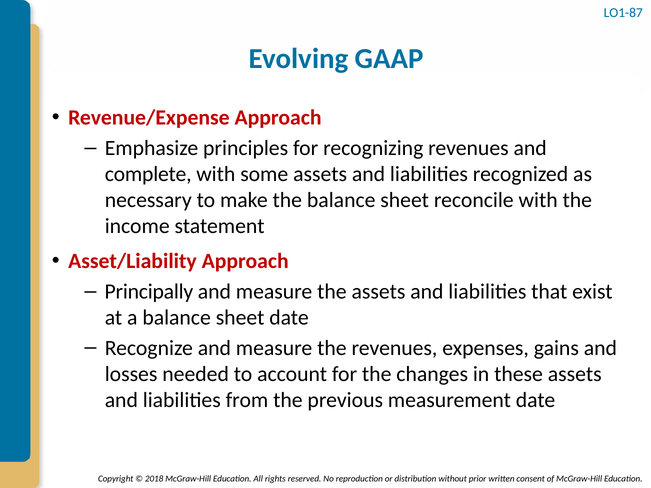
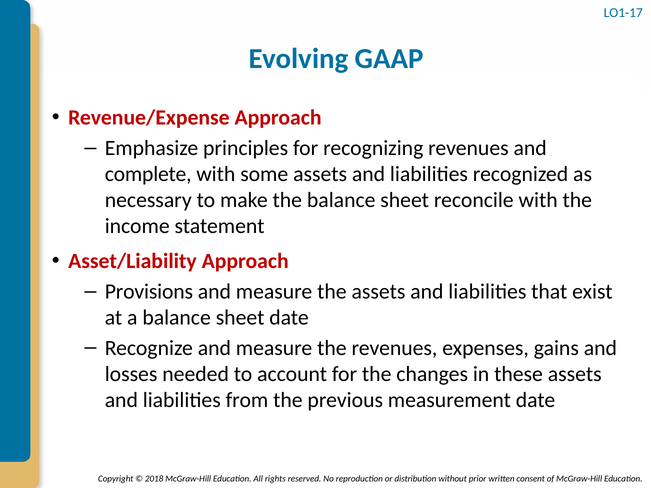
LO1-87: LO1-87 -> LO1-17 (623, 13)
Principally: Principally -> Provisions (149, 292)
